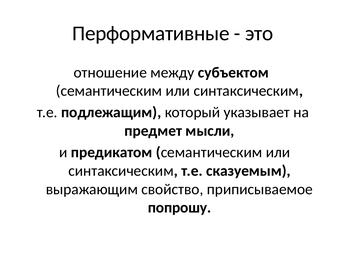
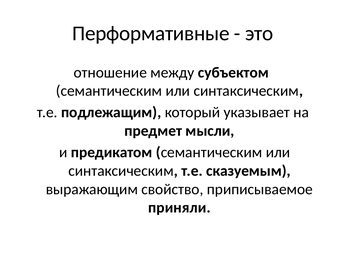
попрошу: попрошу -> приняли (179, 208)
